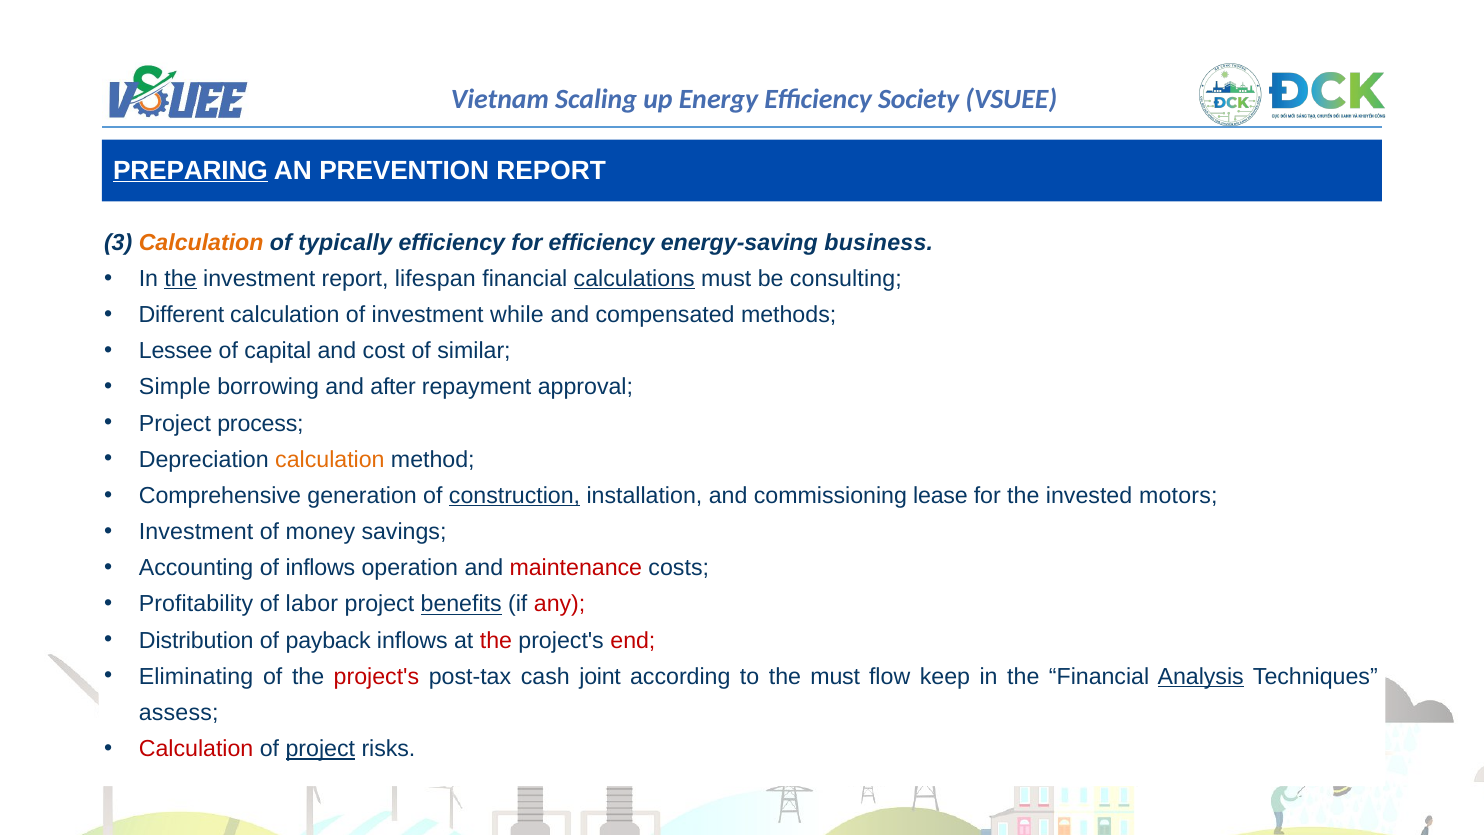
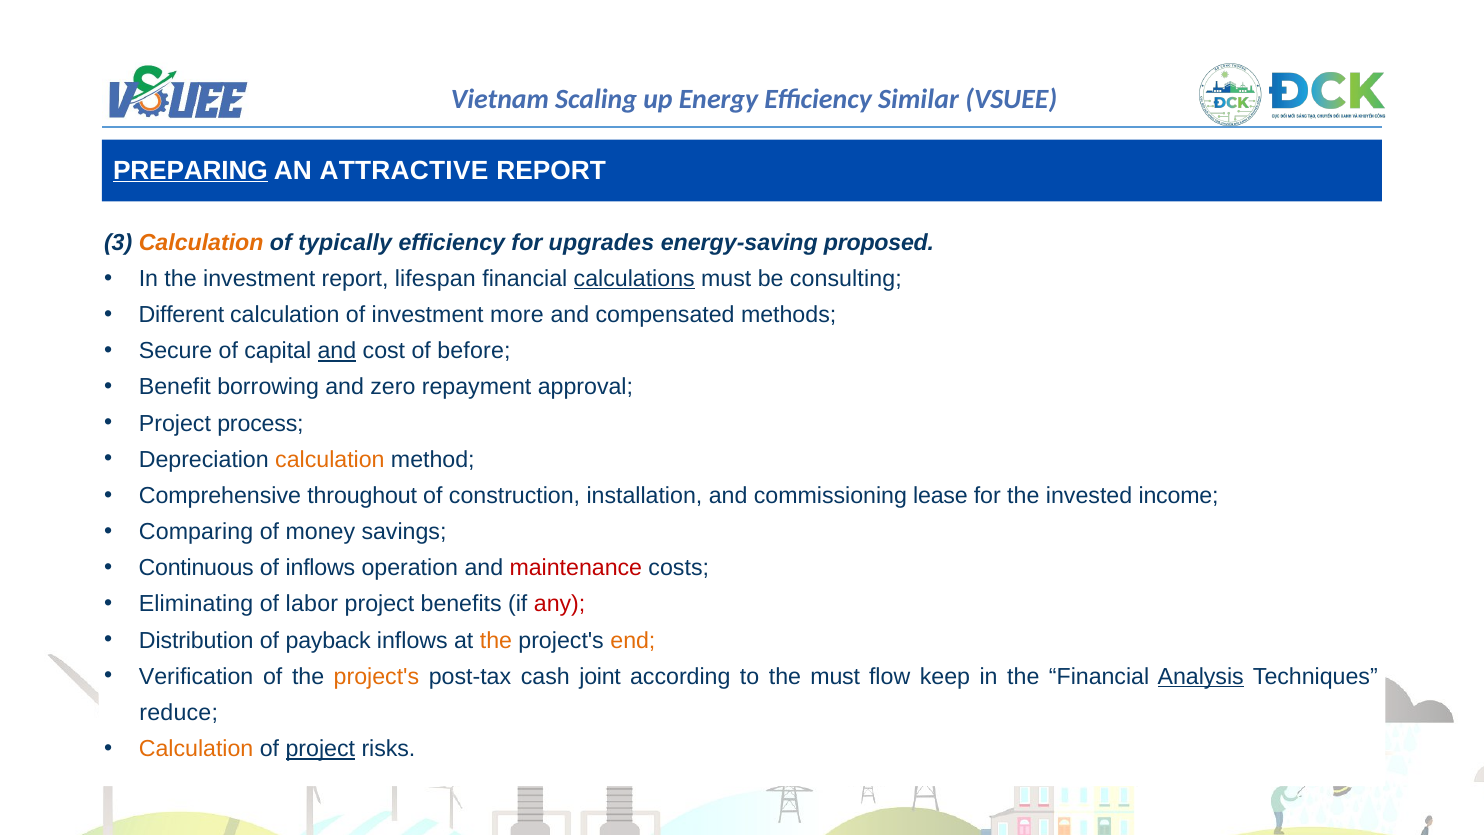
Society: Society -> Similar (918, 99)
PREVENTION: PREVENTION -> ATTRACTIVE (404, 170)
for efficiency: efficiency -> upgrades (601, 243)
business: business -> proposed (879, 243)
the underline: present -> none (181, 279)
while: while -> more (517, 315)
Lessee: Lessee -> Secure (176, 351)
and underline: none -> present (337, 351)
similar: similar -> before (474, 351)
Simple: Simple -> Benefit (175, 387)
after: after -> zero (393, 387)
generation: generation -> throughout (362, 496)
construction underline: present -> none (515, 496)
motors: motors -> income (1179, 496)
Investment: Investment -> Comparing (196, 532)
Accounting: Accounting -> Continuous (196, 568)
Profitability: Profitability -> Eliminating (196, 604)
benefits underline: present -> none (461, 604)
the colour: red -> orange (496, 640)
end colour: red -> orange (633, 640)
Eliminating: Eliminating -> Verification (196, 676)
project's colour: red -> orange (376, 676)
assess: assess -> reduce (179, 713)
Calculation colour: red -> orange (196, 749)
